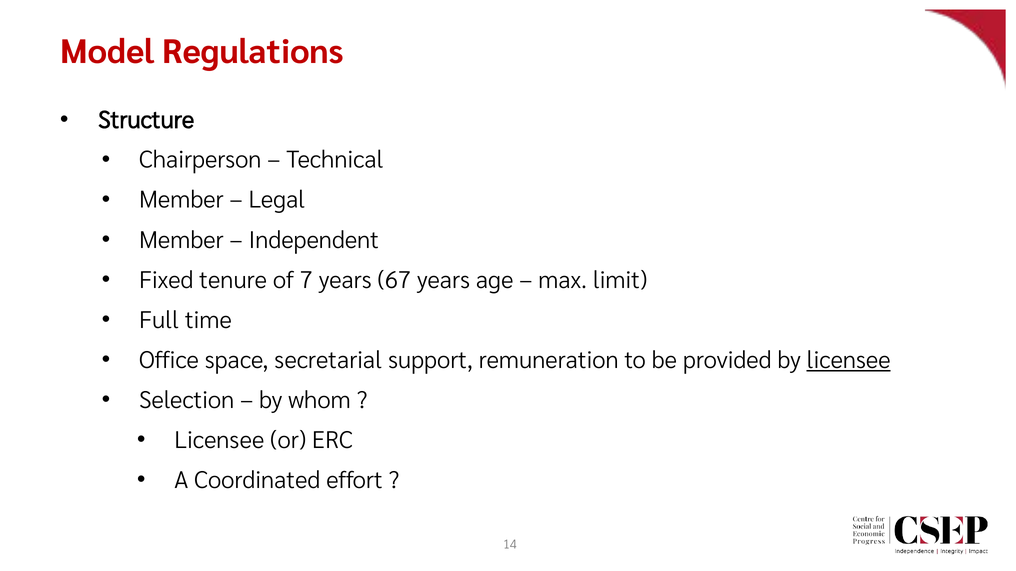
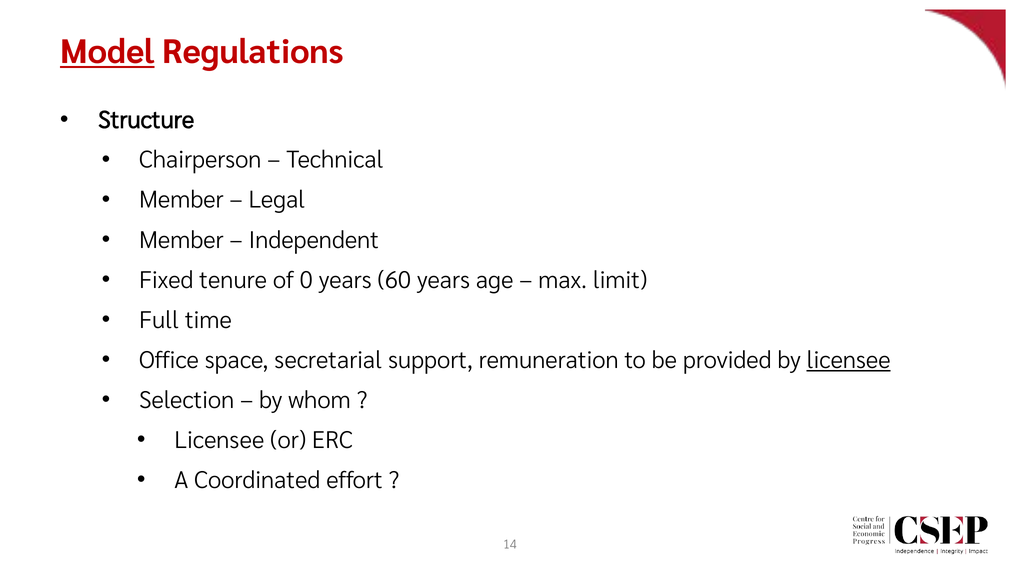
Model underline: none -> present (107, 52)
7: 7 -> 0 (306, 280)
67: 67 -> 60 (394, 280)
